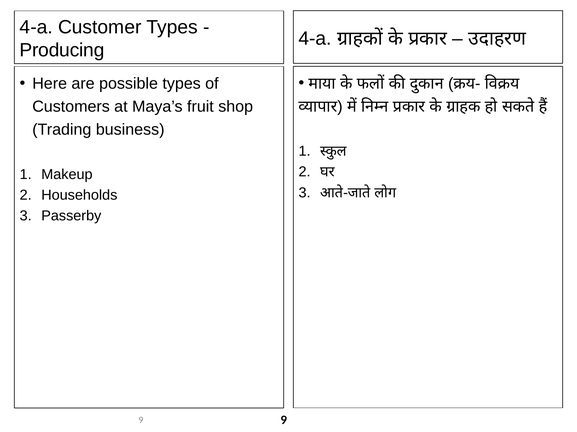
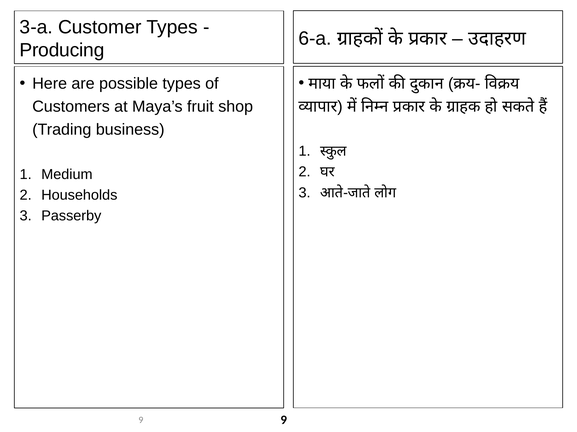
4-a: 4-a -> 3-a (36, 27)
4-a: 4-a -> 6-a (315, 38)
Makeup: Makeup -> Medium (67, 175)
